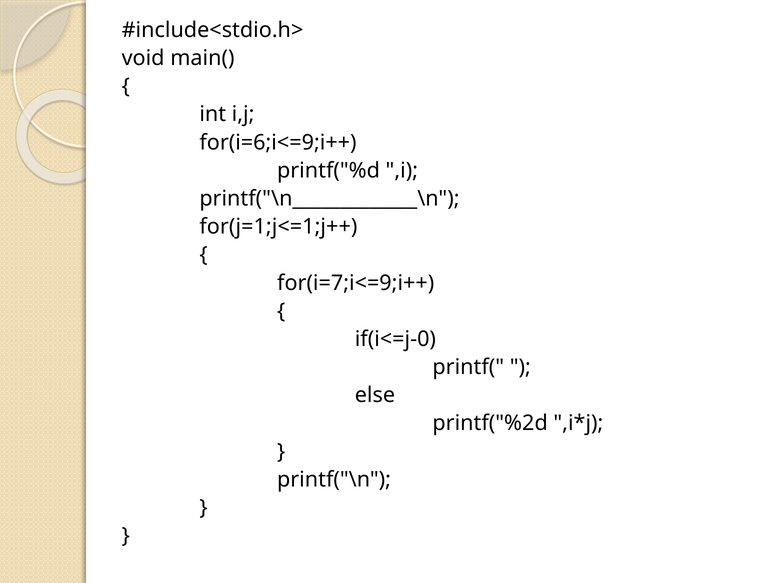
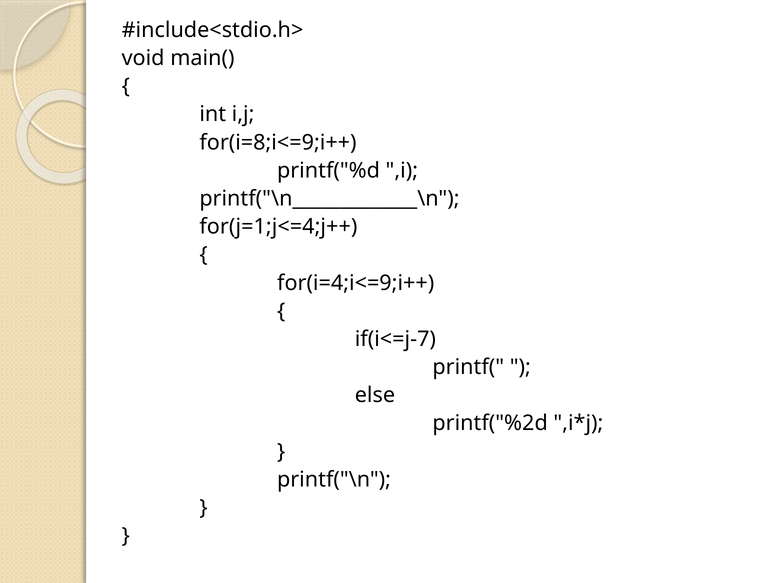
for(i=6;i<=9;i++: for(i=6;i<=9;i++ -> for(i=8;i<=9;i++ (278, 142)
for(j=1;j<=1;j++: for(j=1;j<=1;j++ -> for(j=1;j<=4;j++ (278, 227)
for(i=7;i<=9;i++: for(i=7;i<=9;i++ -> for(i=4;i<=9;i++ (356, 283)
if(i<=j-0: if(i<=j-0 -> if(i<=j-7 (395, 339)
